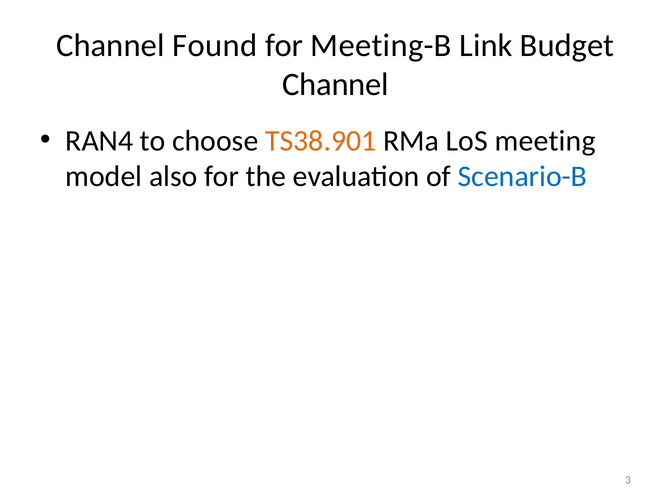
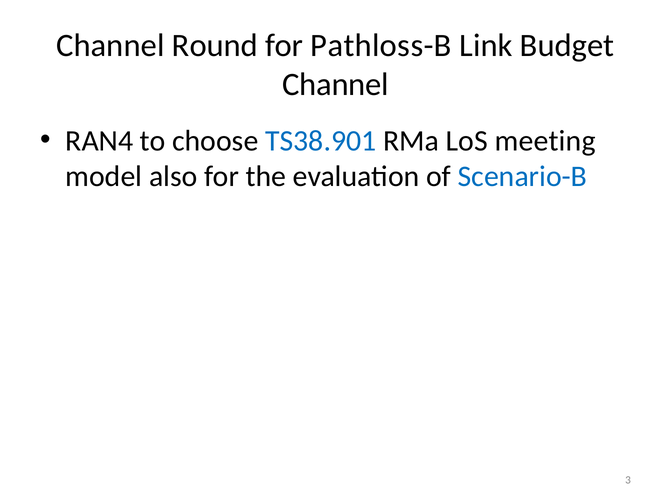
Found: Found -> Round (215, 45)
Meeting-B: Meeting-B -> Pathloss-B (381, 45)
TS38.901 colour: orange -> blue (321, 141)
